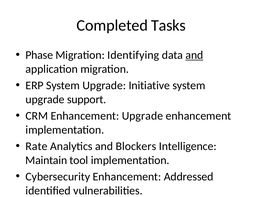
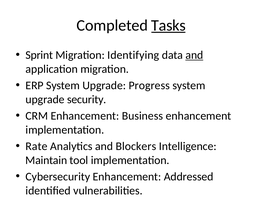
Tasks underline: none -> present (168, 25)
Phase: Phase -> Sprint (39, 55)
Initiative: Initiative -> Progress (149, 85)
support: support -> security (87, 99)
Enhancement Upgrade: Upgrade -> Business (142, 116)
